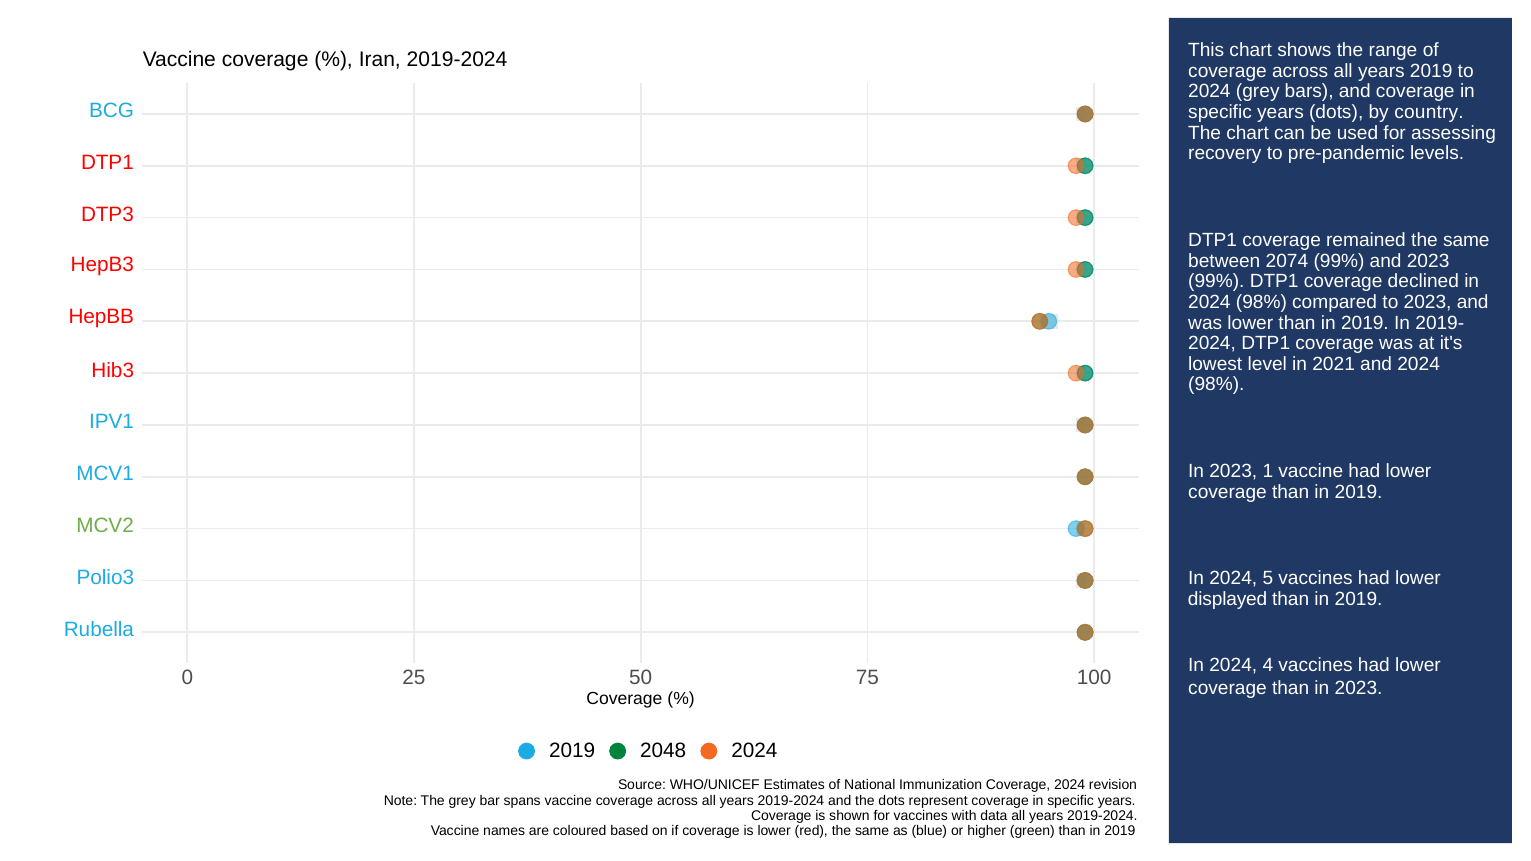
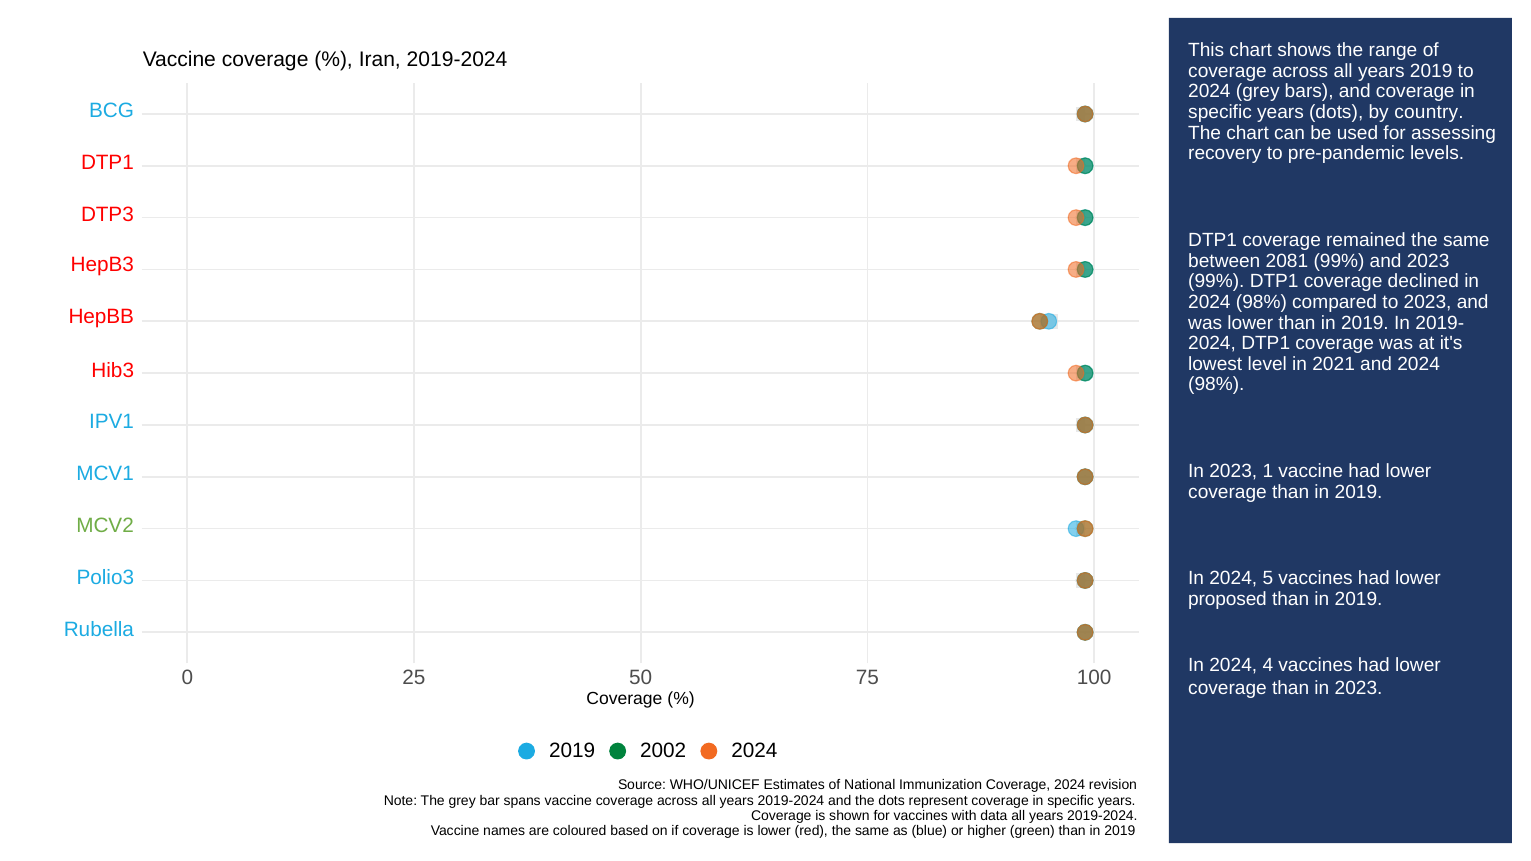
2074: 2074 -> 2081 (1287, 261)
displayed: displayed -> proposed (1228, 599)
2048: 2048 -> 2002 (663, 750)
